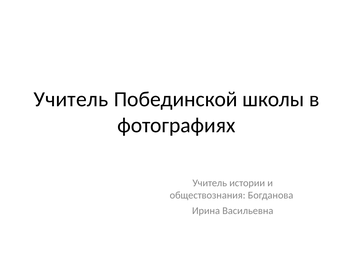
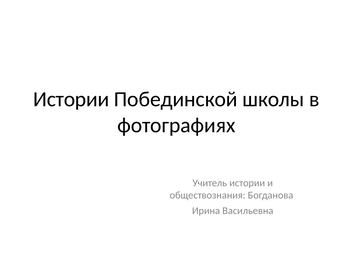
Учитель: Учитель -> Истории (71, 99)
